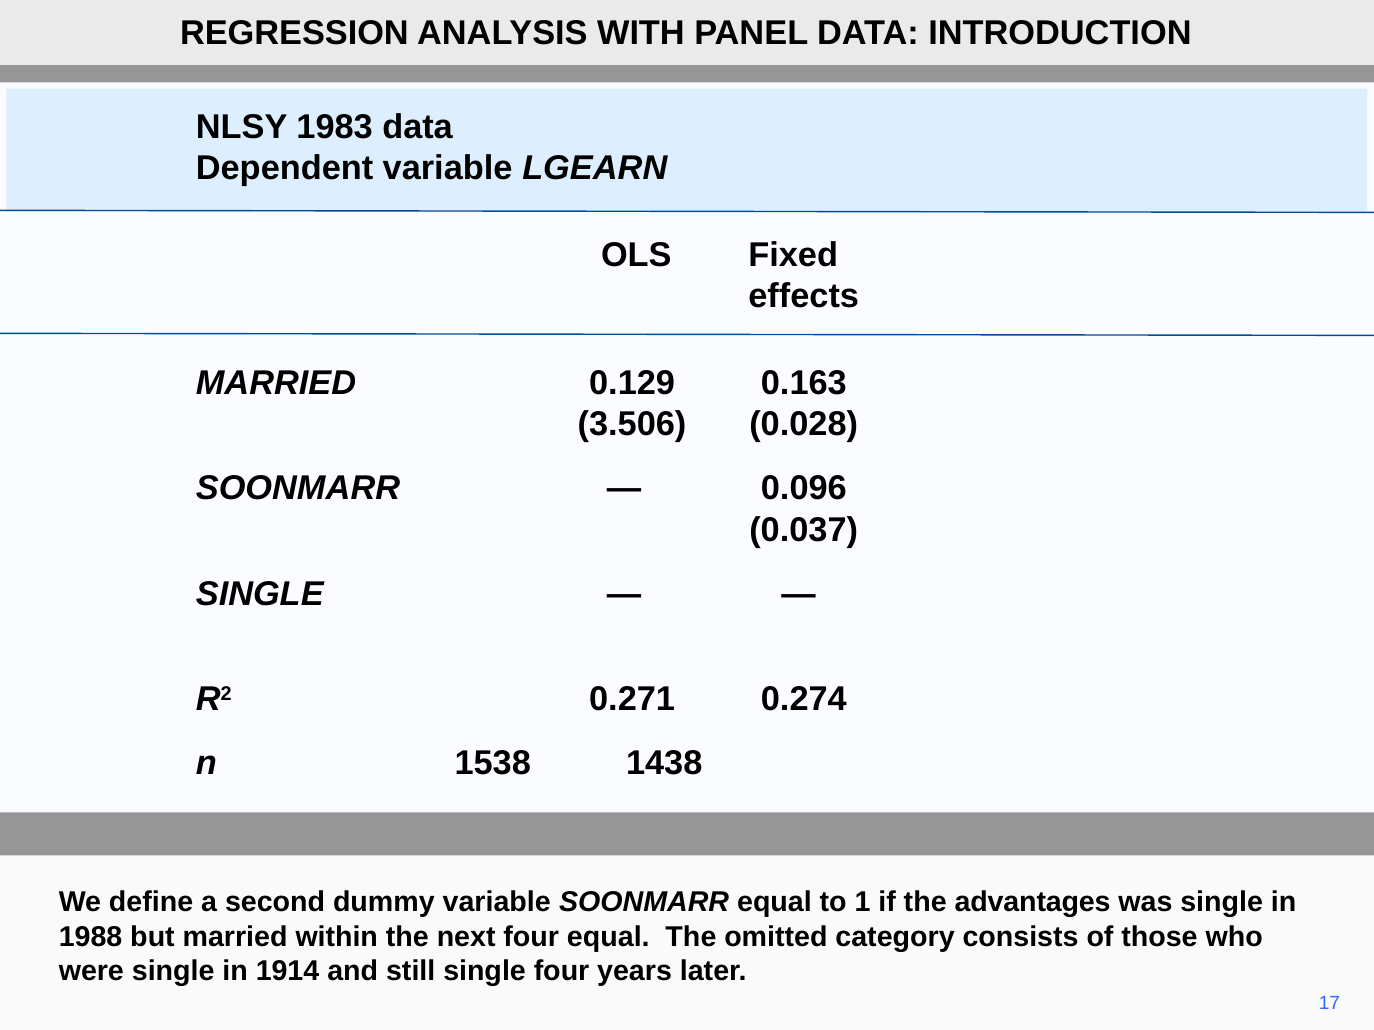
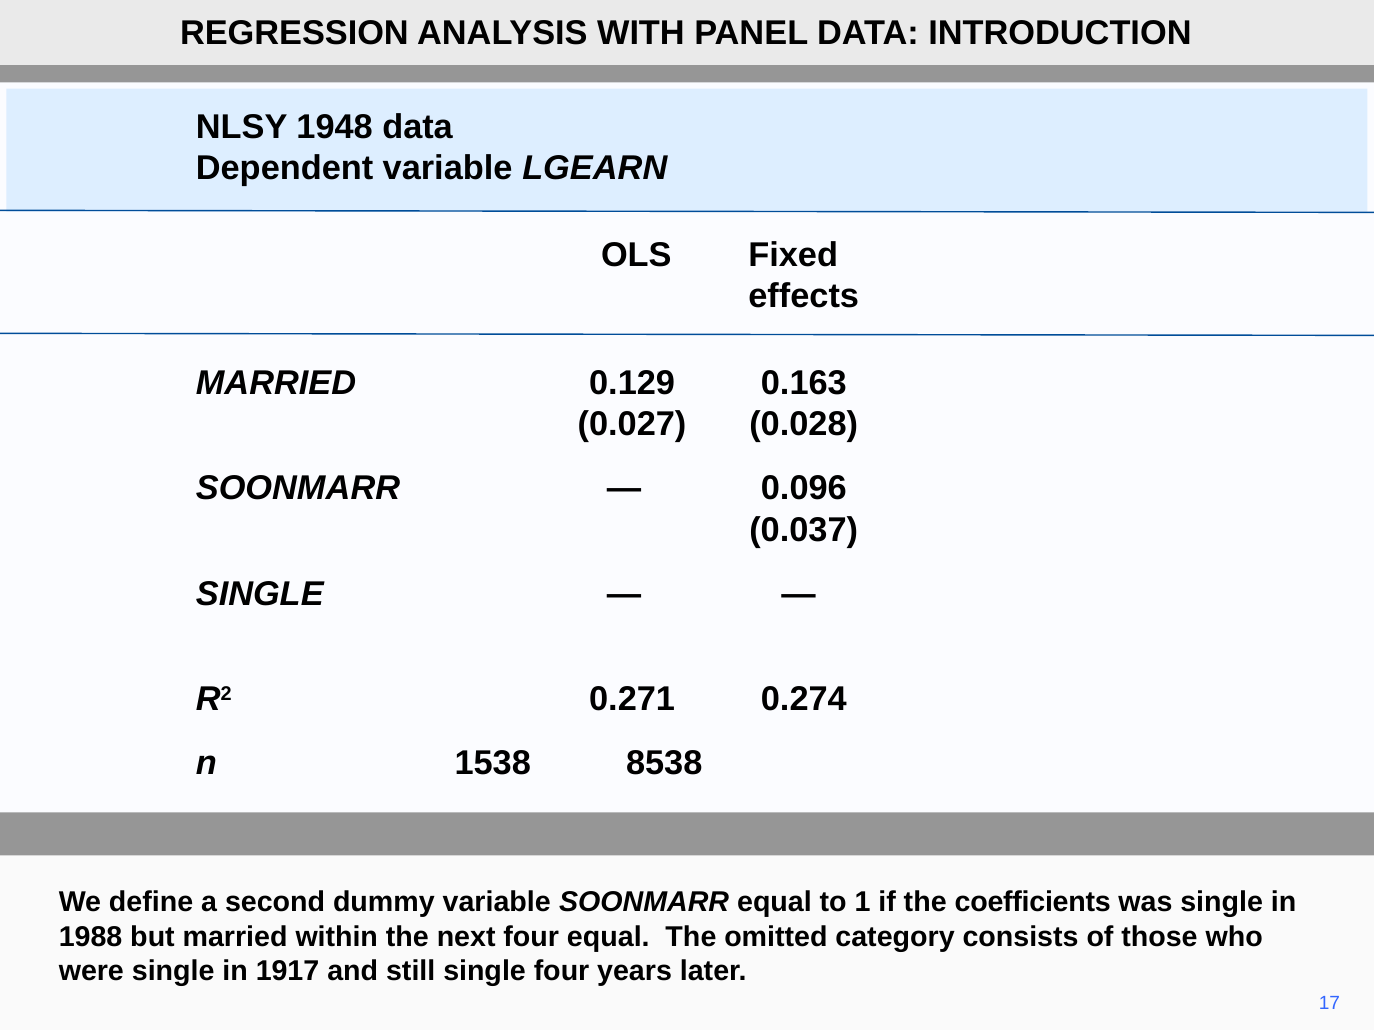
1983: 1983 -> 1948 (335, 127)
3.506: 3.506 -> 0.027 (632, 425)
1438: 1438 -> 8538 (664, 763)
advantages: advantages -> coefficients (1033, 903)
1914: 1914 -> 1917 (288, 972)
